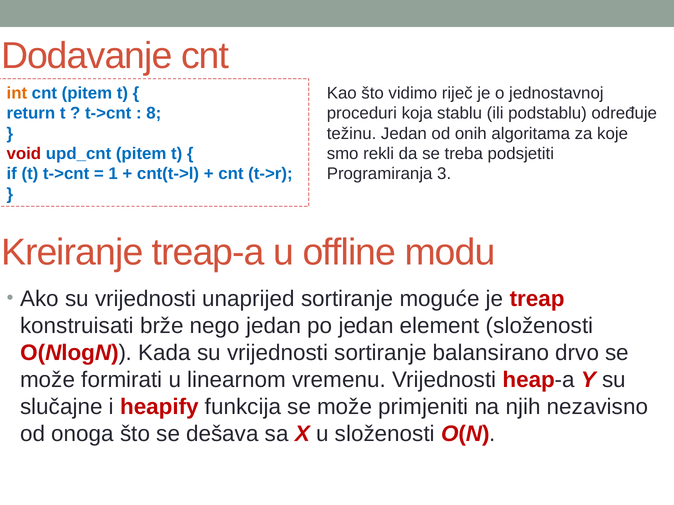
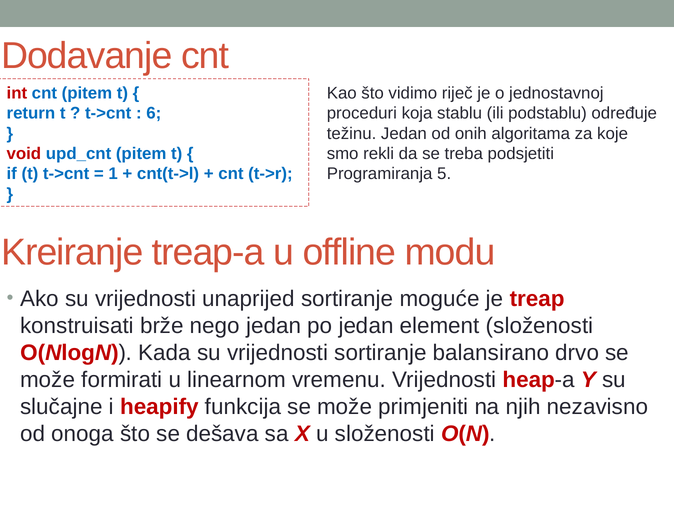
int colour: orange -> red (17, 93)
8: 8 -> 6 (154, 113)
3: 3 -> 5 (444, 174)
